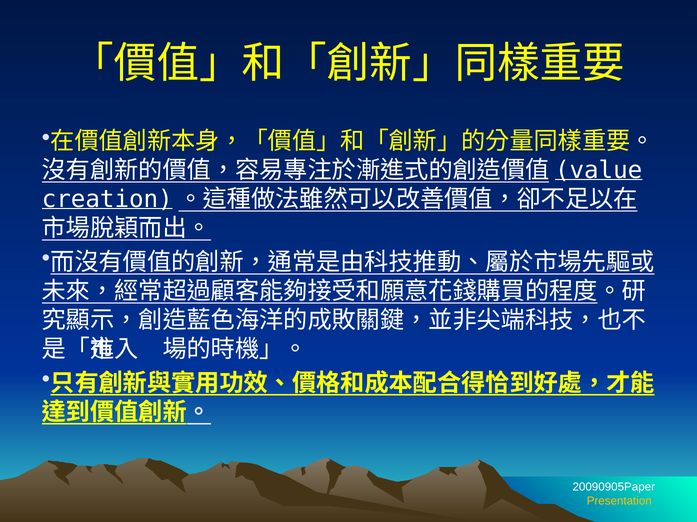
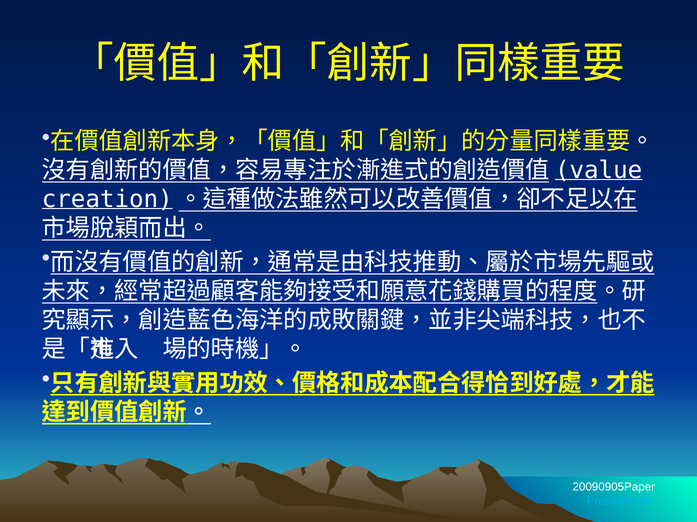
Presentation colour: yellow -> light blue (619, 501)
